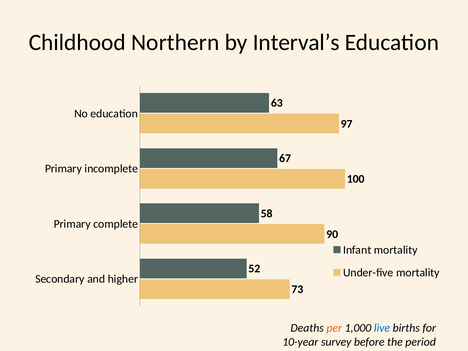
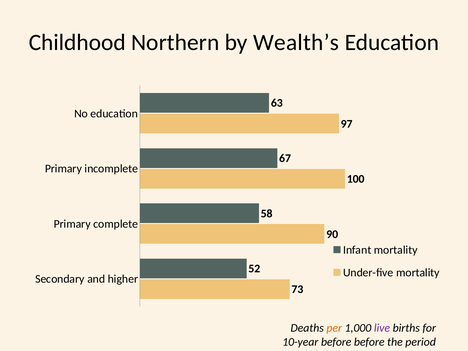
Interval’s: Interval’s -> Wealth’s (296, 43)
live colour: blue -> purple (382, 328)
10-year survey: survey -> before (336, 342)
